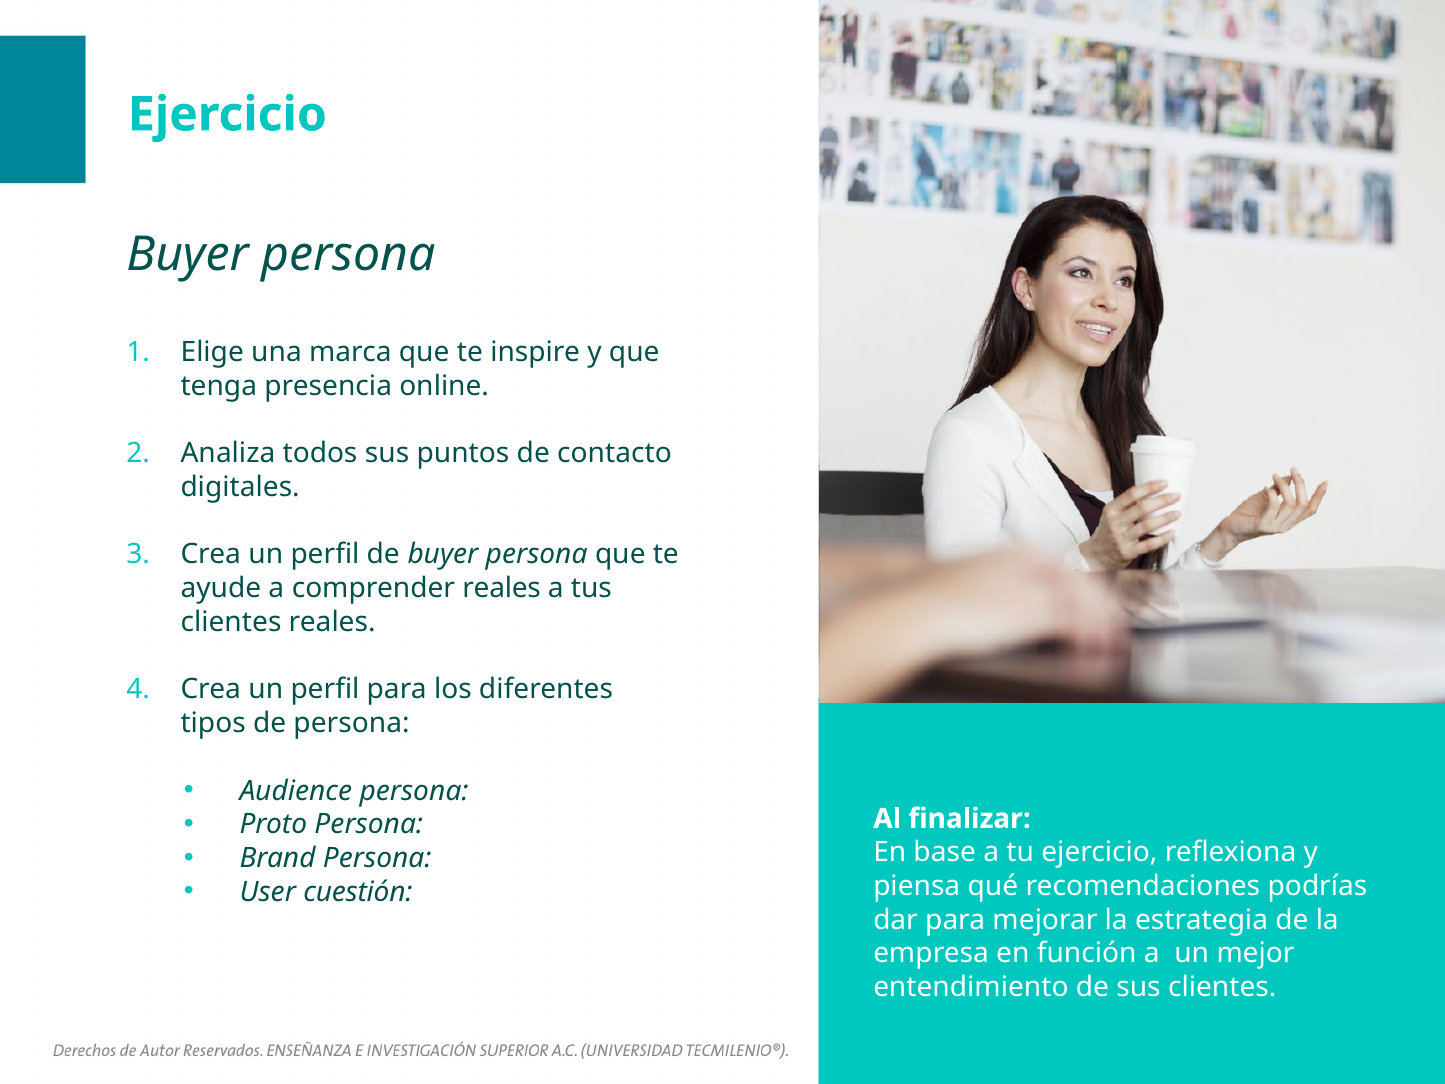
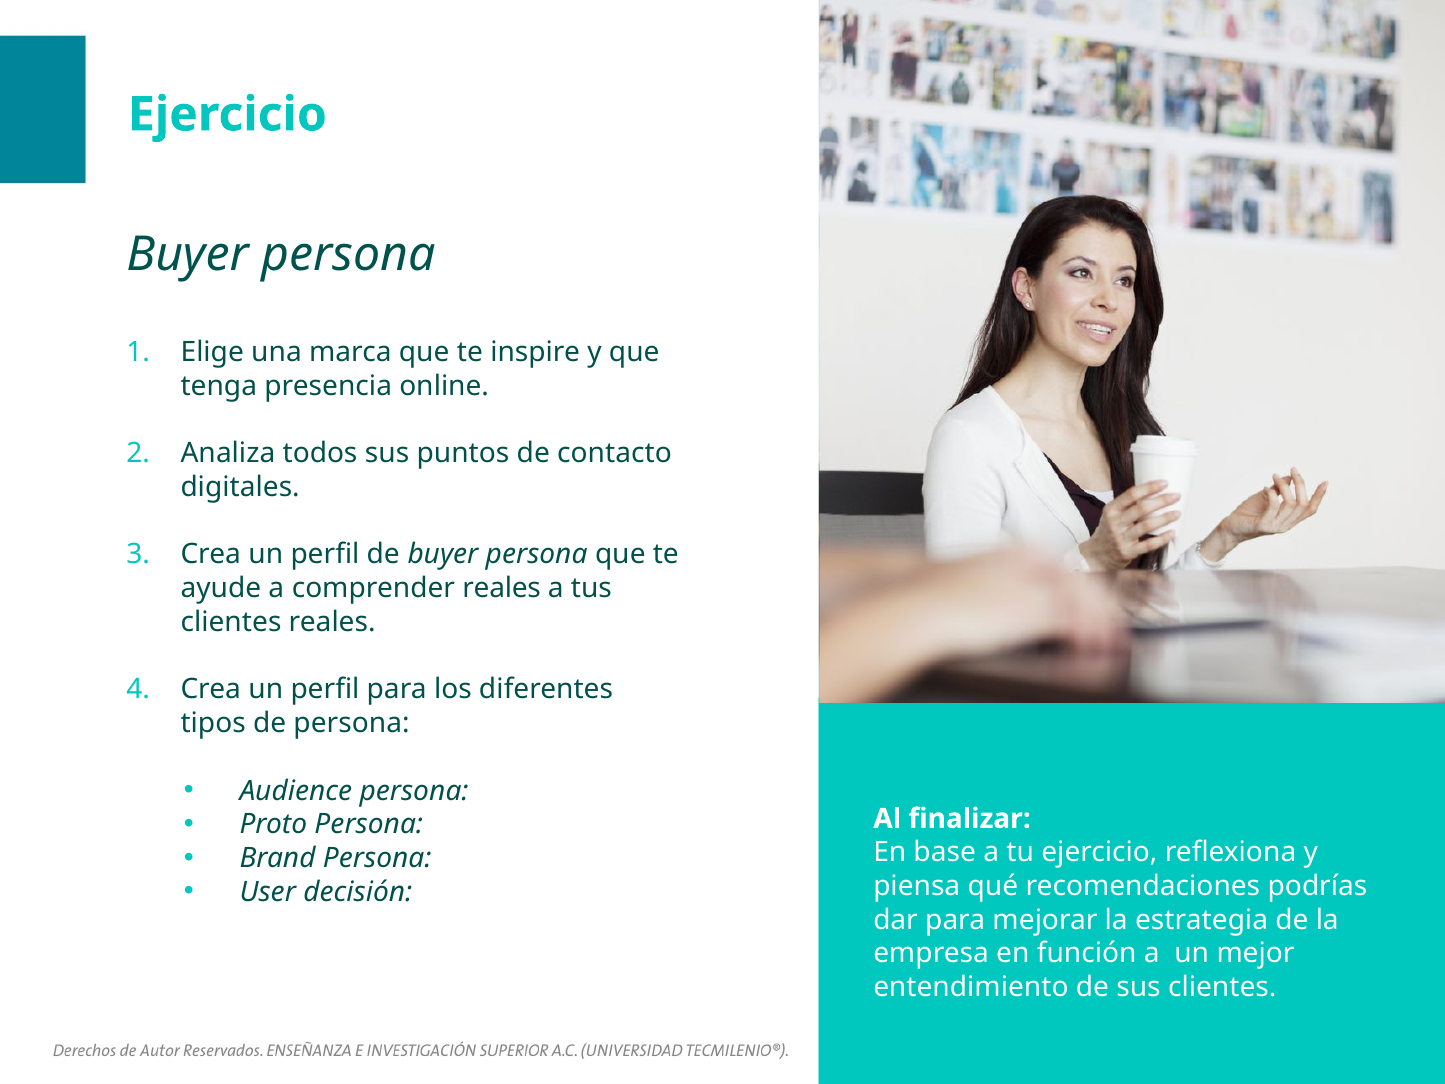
cuestión: cuestión -> decisión (358, 892)
